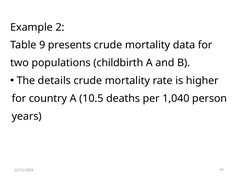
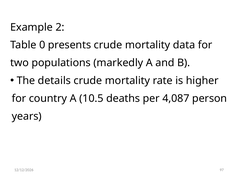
9: 9 -> 0 (42, 45)
childbirth: childbirth -> markedly (118, 63)
1,040: 1,040 -> 4,087 (176, 99)
